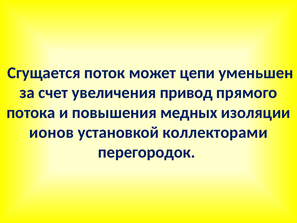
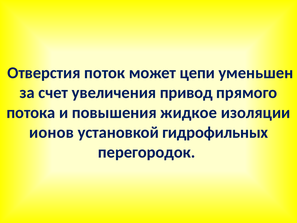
Сгущается: Сгущается -> Отверстия (44, 73)
медных: медных -> жидкое (189, 112)
коллекторами: коллекторами -> гидрофильных (215, 132)
